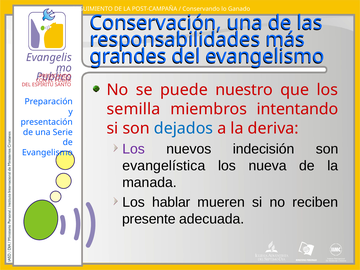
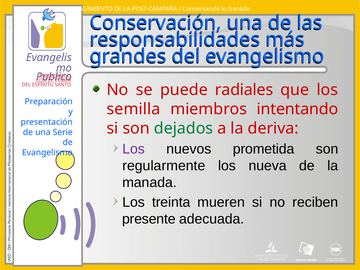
nuestro: nuestro -> radiales (244, 90)
dejados colour: blue -> green (184, 128)
indecisión: indecisión -> prometida (264, 149)
evangelística: evangelística -> regularmente (164, 166)
hablar: hablar -> treinta (171, 202)
